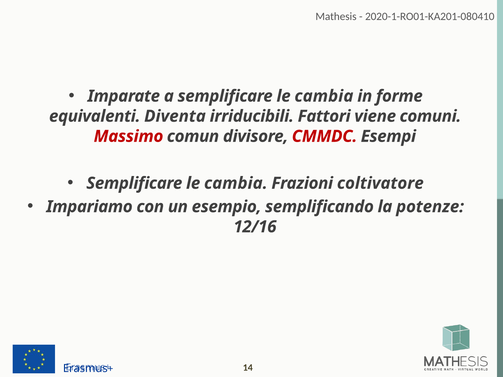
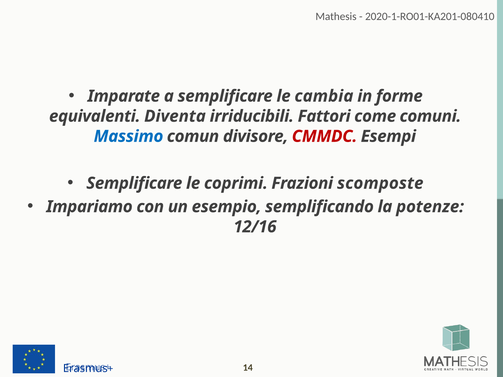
viene: viene -> come (375, 116)
Massimo colour: red -> blue (129, 136)
cambia: cambia -> coprimi (236, 183)
coltivatore: coltivatore -> scomposte (380, 183)
